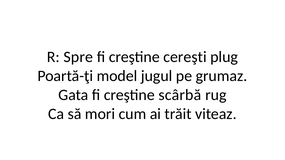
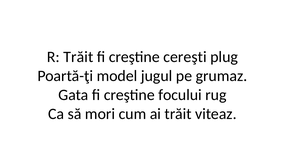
R Spre: Spre -> Trăit (78, 57)
scârbă: scârbă -> focului (180, 95)
